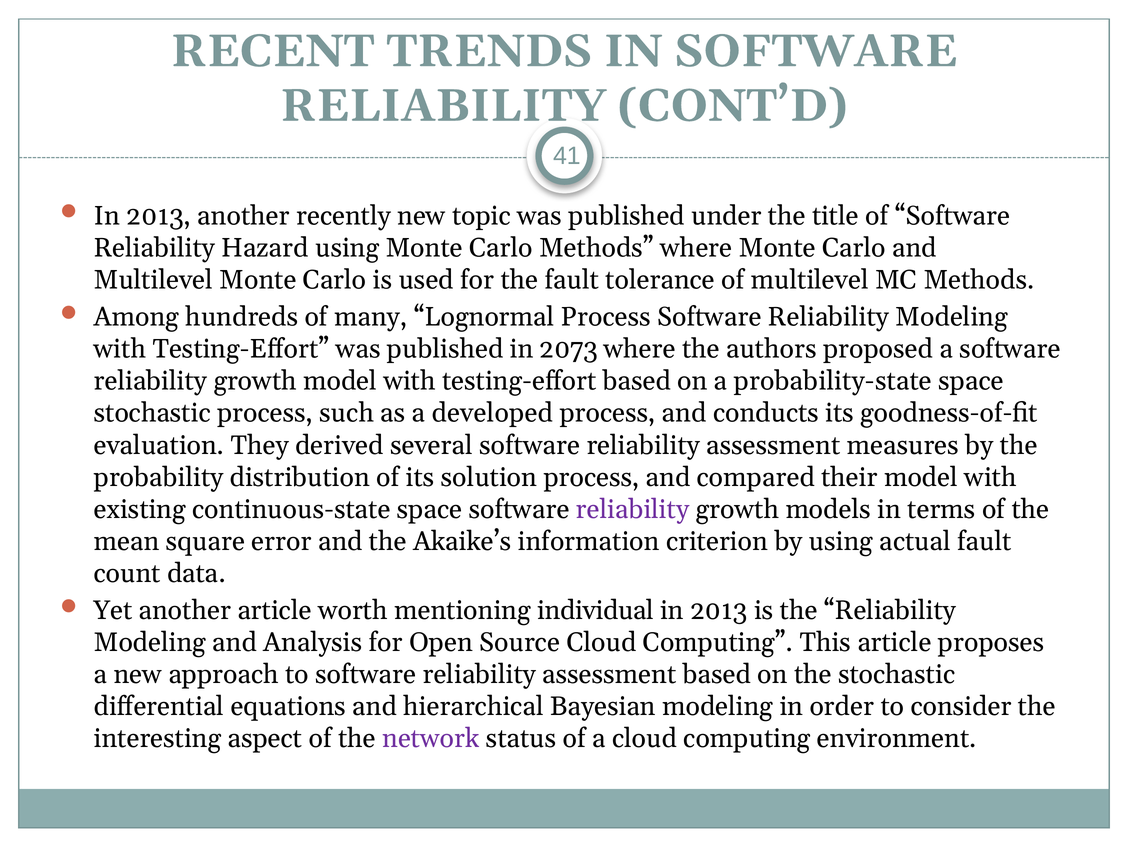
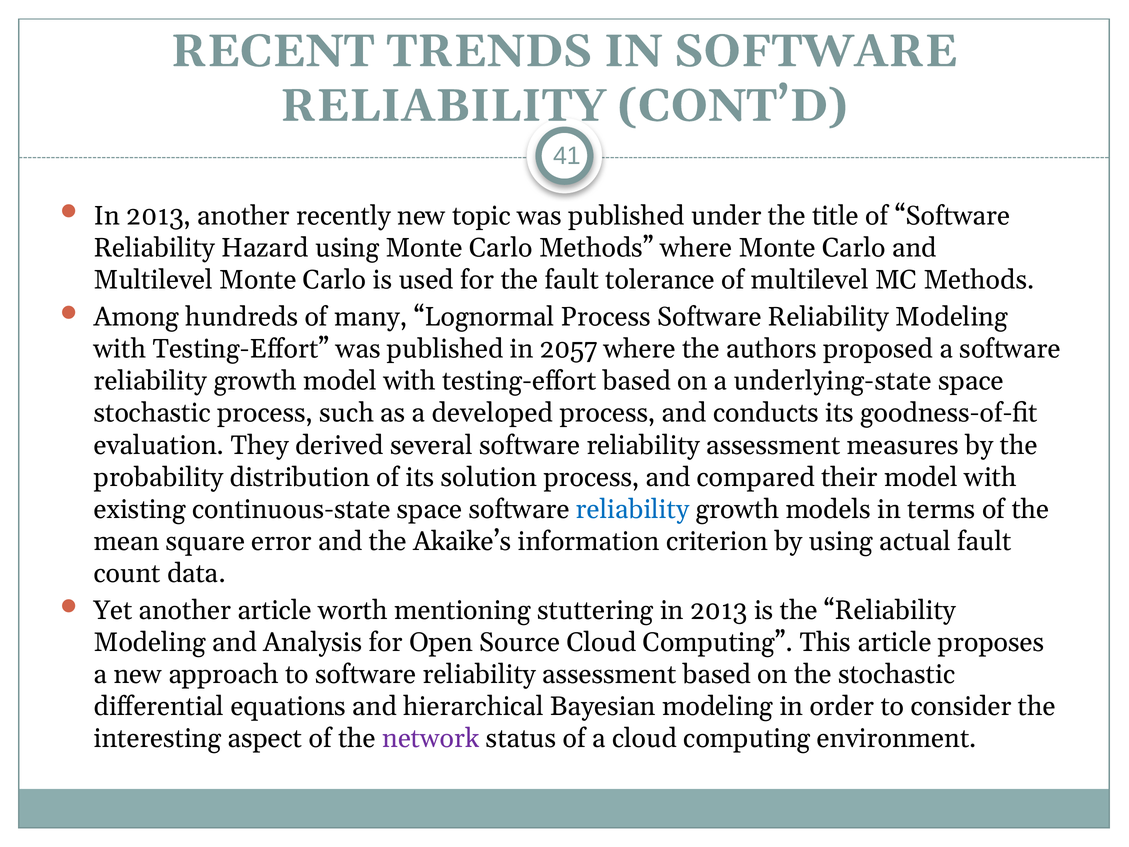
2073: 2073 -> 2057 (569, 349)
probability-state: probability-state -> underlying-state (833, 381)
reliability colour: purple -> blue (632, 509)
individual: individual -> stuttering (595, 610)
